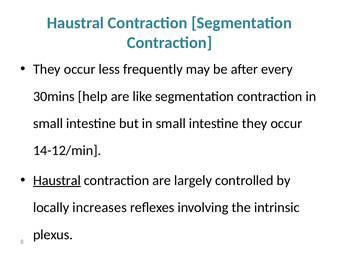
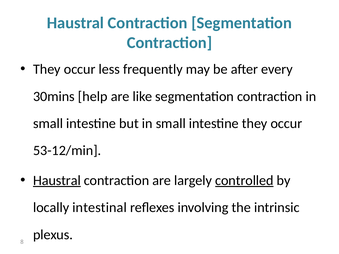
14-12/min: 14-12/min -> 53-12/min (67, 151)
controlled underline: none -> present (244, 181)
increases: increases -> intestinal (100, 208)
